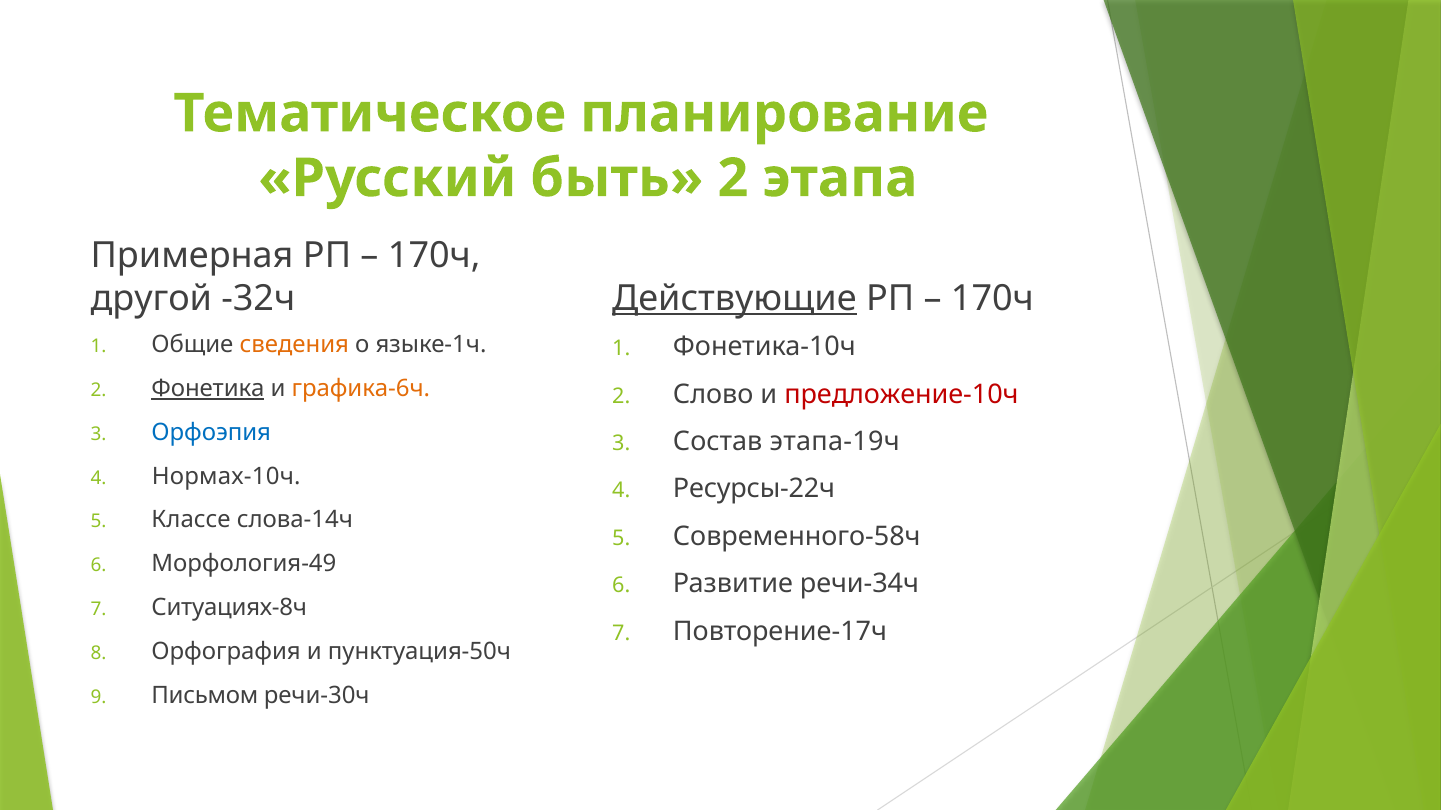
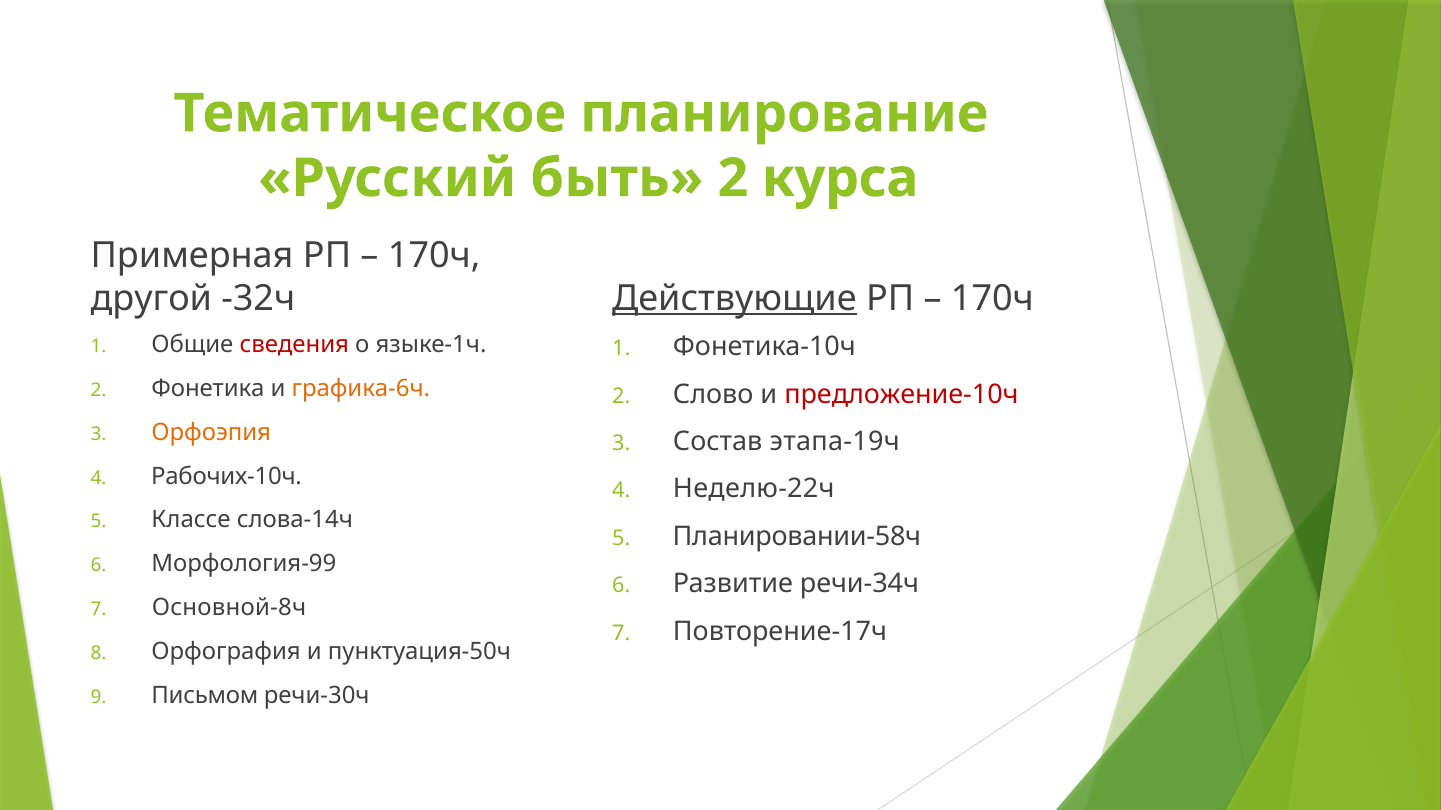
этапа: этапа -> курса (840, 178)
сведения colour: orange -> red (294, 345)
Фонетика underline: present -> none (208, 389)
Орфоэпия colour: blue -> orange (211, 433)
Нормах-10ч: Нормах-10ч -> Рабочих-10ч (226, 476)
Ресурсы-22ч: Ресурсы-22ч -> Неделю-22ч (754, 489)
Современного-58ч: Современного-58ч -> Планировании-58ч (797, 537)
Морфология-49: Морфология-49 -> Морфология-99 (244, 564)
Ситуациях-8ч: Ситуациях-8ч -> Основной-8ч (229, 608)
